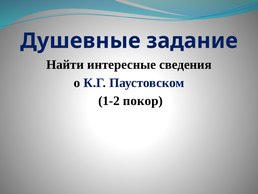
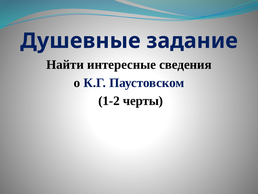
покор: покор -> черты (143, 101)
